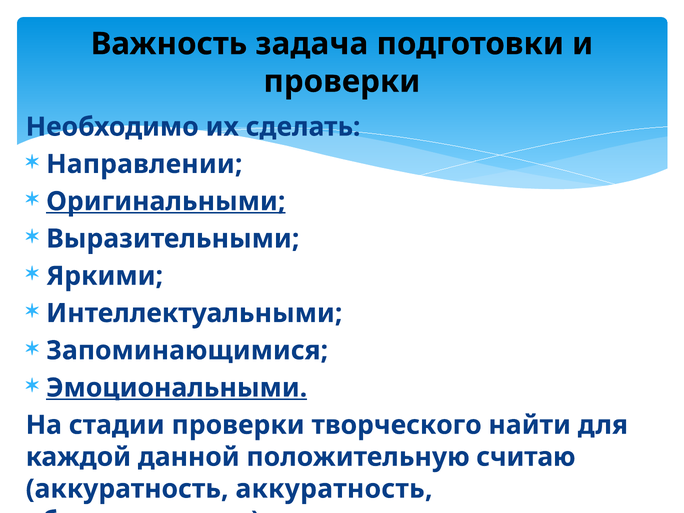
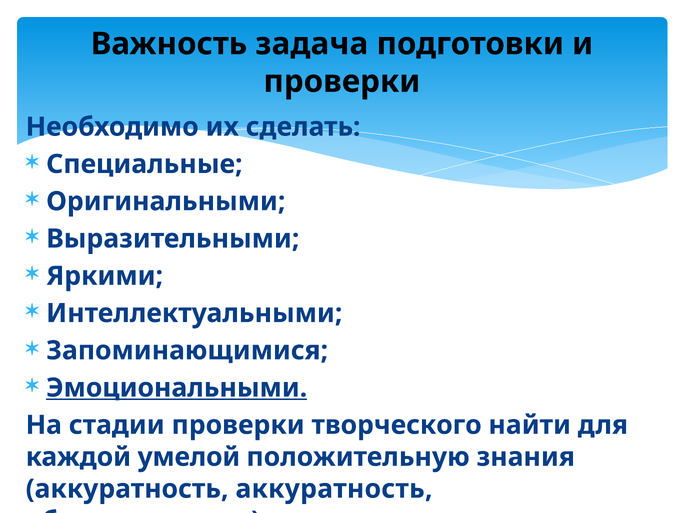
Направлении: Направлении -> Специальные (144, 164)
Оригинальными underline: present -> none (166, 201)
данной: данной -> умелой (189, 457)
считаю: считаю -> знания (526, 457)
